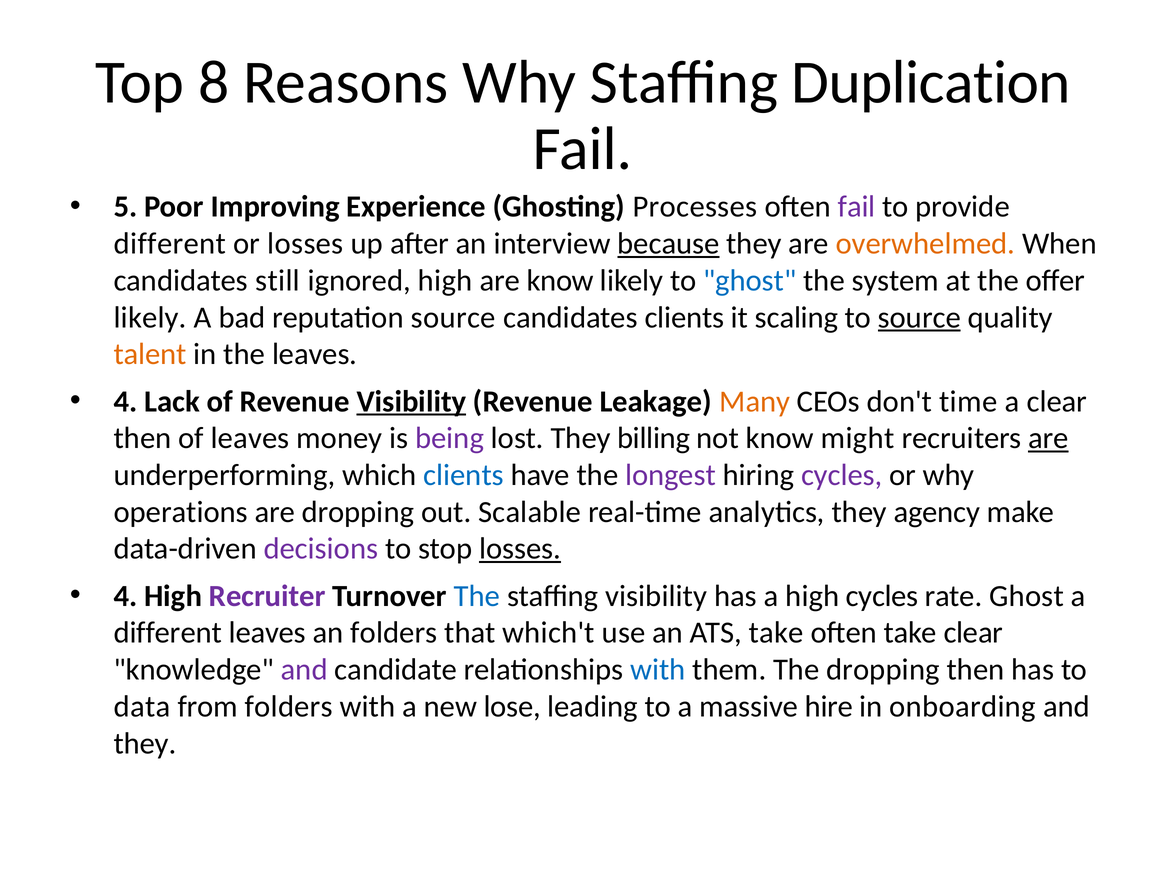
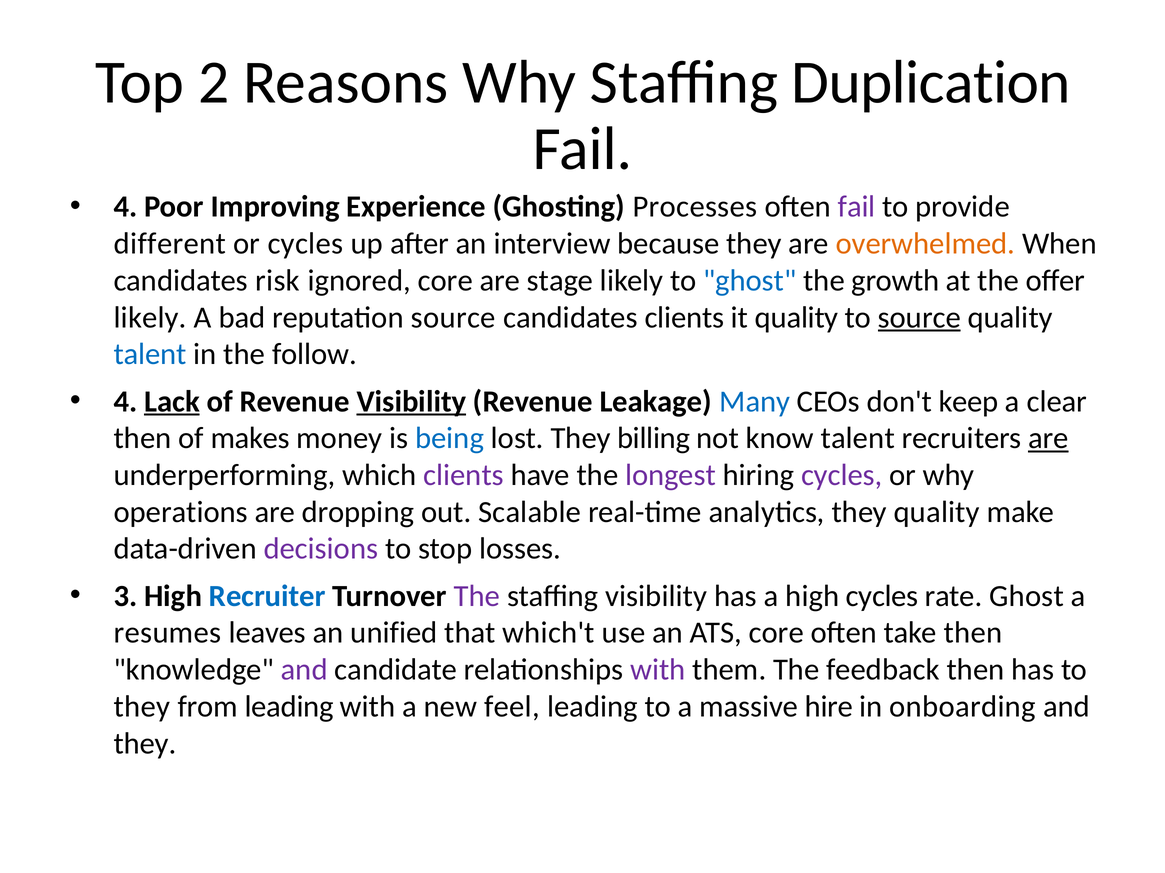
8: 8 -> 2 (214, 83)
5: 5 -> 4 (125, 207)
or losses: losses -> cycles (305, 244)
because underline: present -> none (668, 244)
still: still -> risk (278, 281)
ignored high: high -> core (445, 281)
are know: know -> stage (560, 281)
system: system -> growth (895, 281)
it scaling: scaling -> quality (797, 318)
talent colour: orange -> blue (150, 355)
the leaves: leaves -> follow (315, 355)
Lack underline: none -> present (172, 402)
Many colour: orange -> blue (755, 402)
time: time -> keep (969, 402)
of leaves: leaves -> makes (250, 439)
being colour: purple -> blue (449, 439)
know might: might -> talent (858, 439)
clients colour: blue -> purple (464, 476)
they agency: agency -> quality (937, 512)
losses underline: present -> none (520, 549)
4: 4 -> 3 (125, 597)
Recruiter colour: purple -> blue (267, 597)
The colour: blue -> purple (477, 597)
different: different -> resumes (168, 633)
an folders: folders -> unified (394, 633)
ATS take: take -> core (776, 633)
take clear: clear -> then (973, 633)
with colour: blue -> purple (658, 670)
The dropping: dropping -> feedback (883, 670)
data: data -> they (142, 707)
from folders: folders -> leading (289, 707)
lose: lose -> feel (512, 707)
